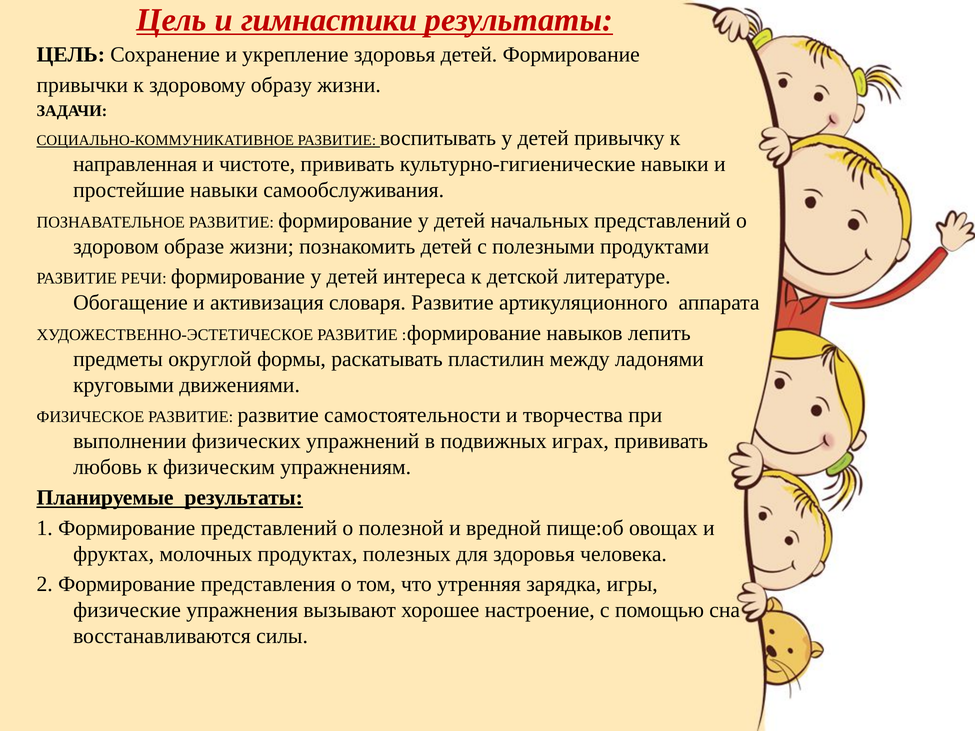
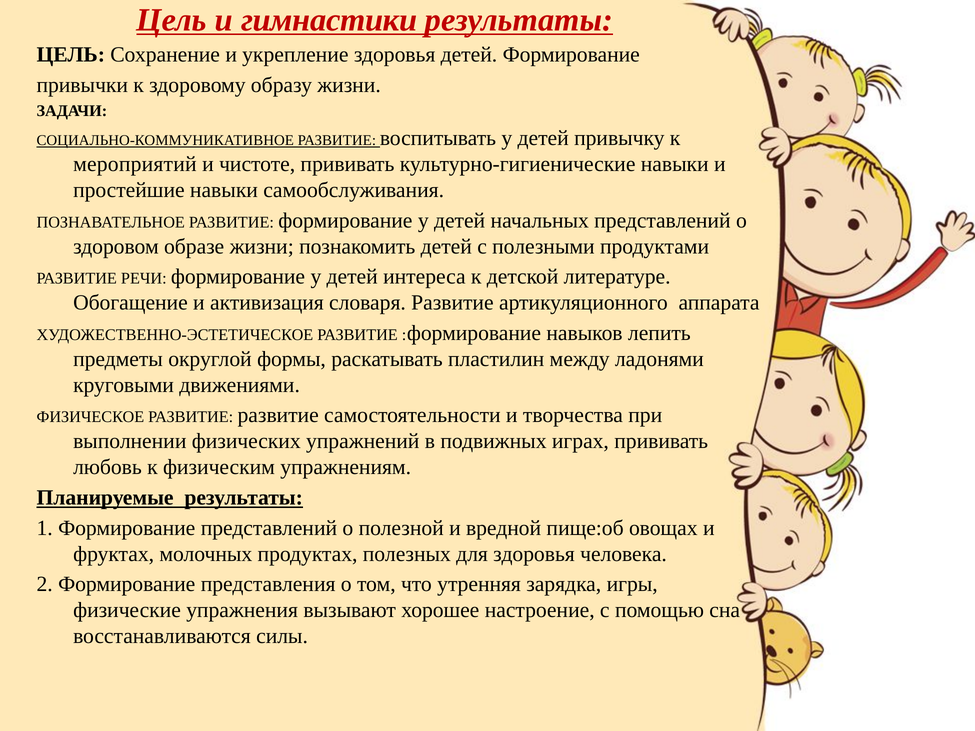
направленная: направленная -> мероприятий (135, 164)
